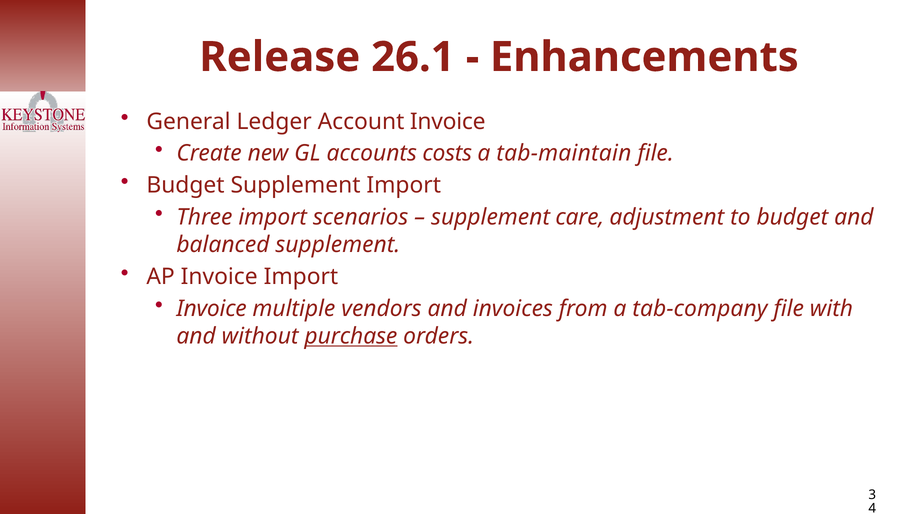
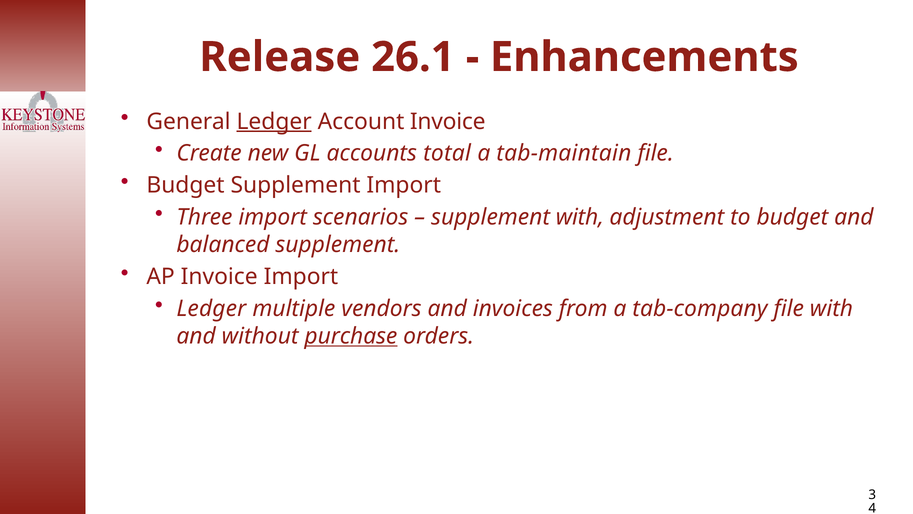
Ledger underline: none -> present (274, 121)
costs: costs -> total (447, 153)
supplement care: care -> with (580, 217)
Invoice: Invoice -> Ledger (211, 309)
